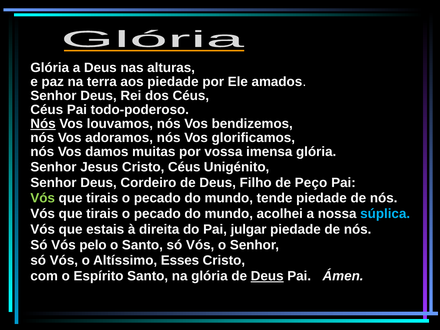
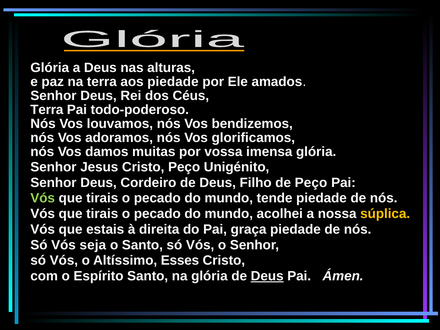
Céus: Céus -> Terra (47, 110)
Nós underline: present -> none (43, 124)
Cristo Céus: Céus -> Peço (184, 167)
súplica colour: light blue -> yellow (385, 214)
julgar: julgar -> graça (249, 229)
pelo: pelo -> seja (93, 245)
